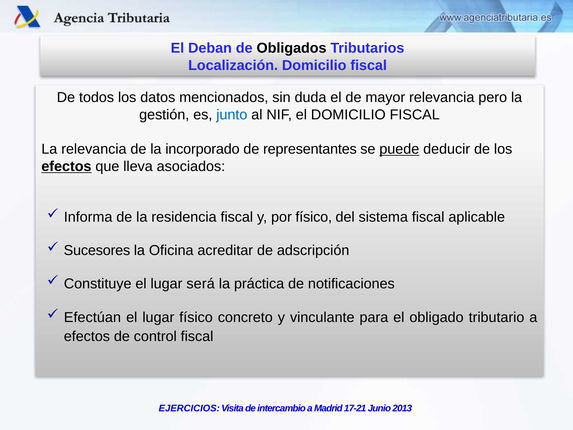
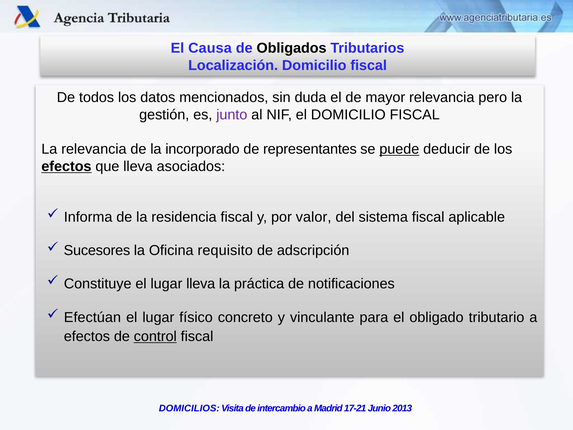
Deban: Deban -> Causa (210, 48)
junto colour: blue -> purple (232, 115)
por físico: físico -> valor (314, 217)
acreditar: acreditar -> requisito (225, 250)
lugar será: será -> lleva (201, 284)
control underline: none -> present (155, 336)
EJERCICIOS: EJERCICIOS -> DOMICILIOS (189, 408)
